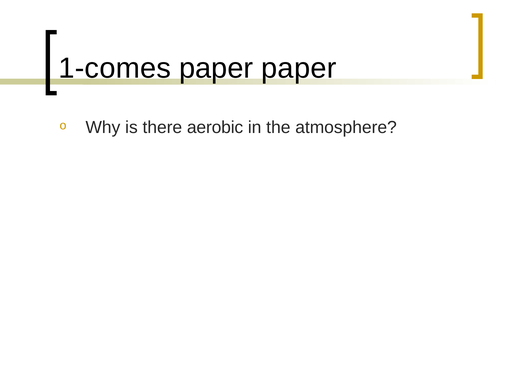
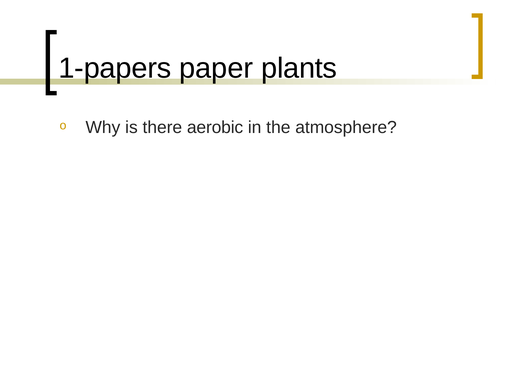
1-comes: 1-comes -> 1-papers (115, 68)
paper paper: paper -> plants (299, 68)
